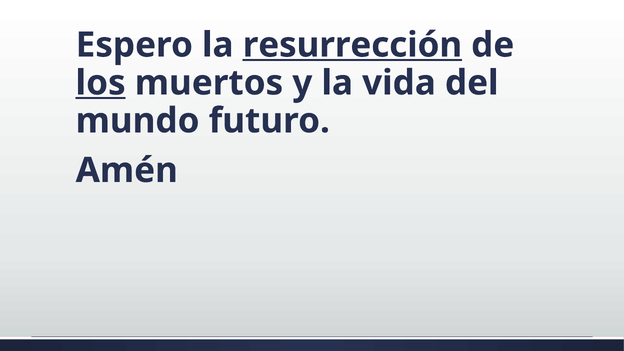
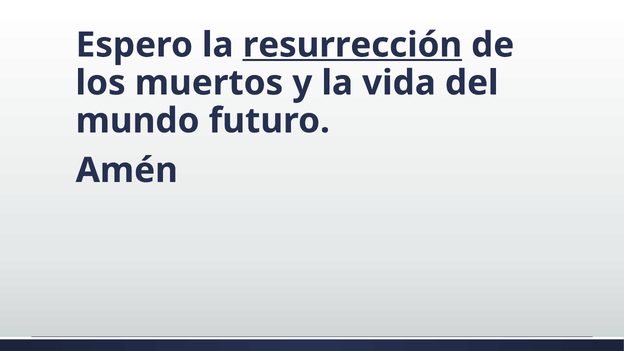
los underline: present -> none (101, 83)
